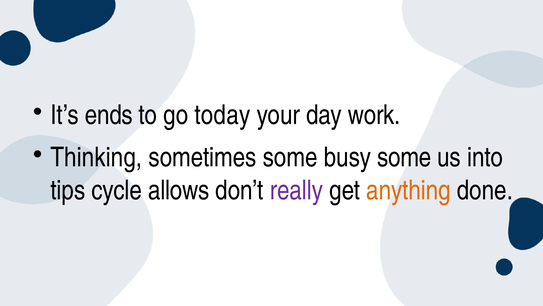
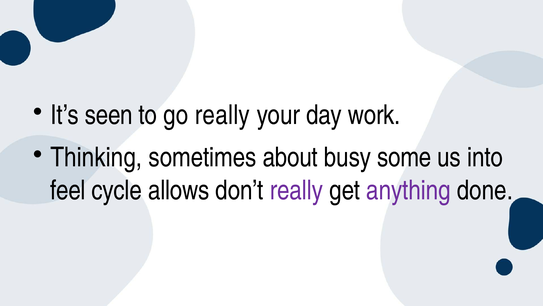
ends: ends -> seen (109, 115)
go today: today -> really (222, 115)
sometimes some: some -> about (290, 157)
tips: tips -> feel (68, 190)
anything colour: orange -> purple (409, 190)
